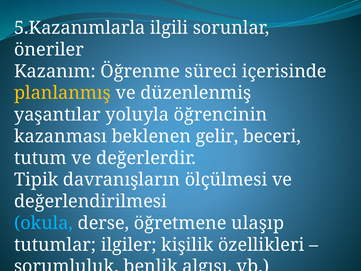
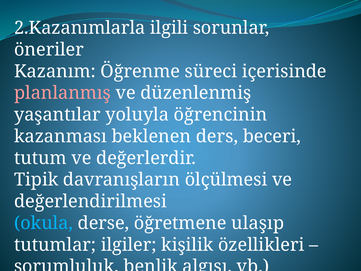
5.Kazanımlarla: 5.Kazanımlarla -> 2.Kazanımlarla (80, 28)
planlanmış colour: yellow -> pink (62, 93)
gelir: gelir -> ders (217, 136)
